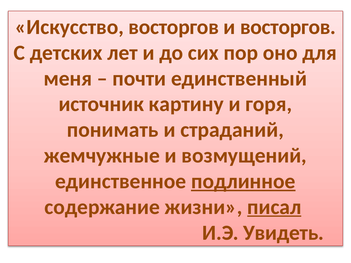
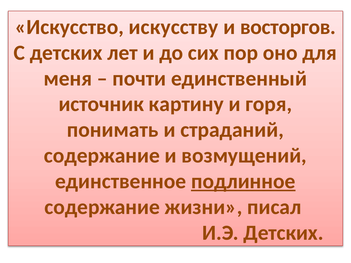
Искусство восторгов: восторгов -> искусству (173, 27)
жемчужные: жемчужные -> содержание (102, 156)
писал underline: present -> none (274, 207)
И.Э Увидеть: Увидеть -> Детских (283, 233)
